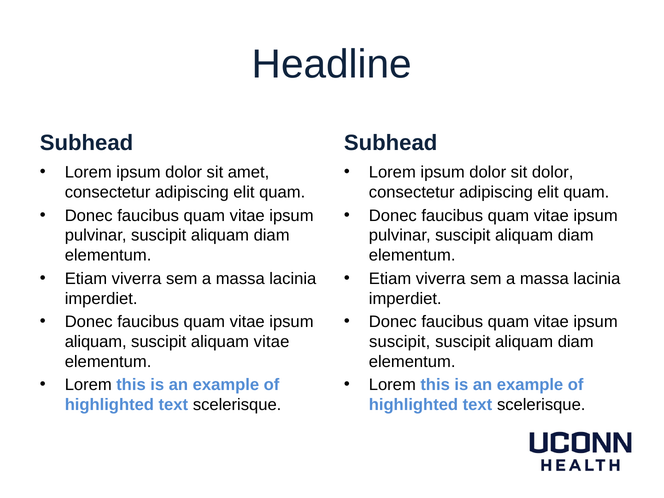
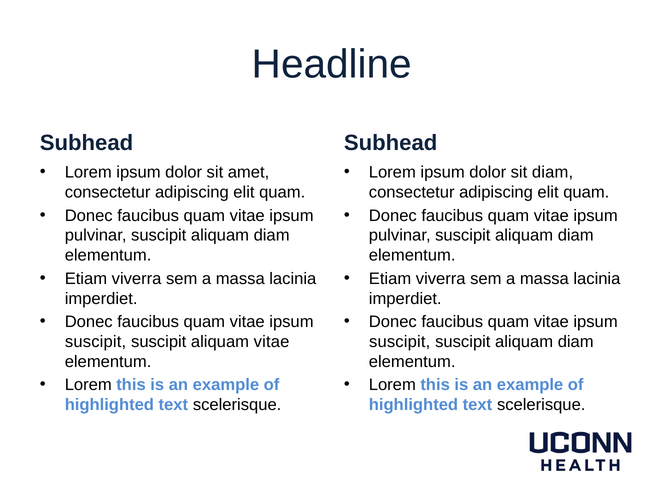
sit dolor: dolor -> diam (553, 172)
aliquam: aliquam -> suscipit (96, 342)
